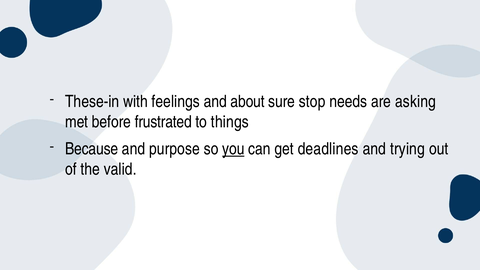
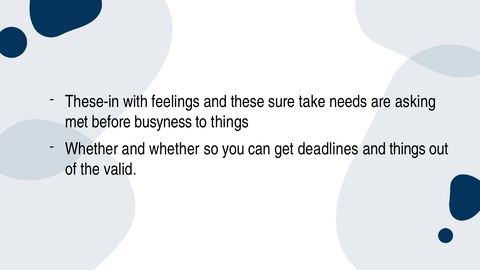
about: about -> these (248, 102)
stop: stop -> take (312, 102)
frustrated: frustrated -> busyness (163, 122)
Because: Because -> Whether (92, 149)
and purpose: purpose -> whether (174, 149)
you underline: present -> none (233, 149)
and trying: trying -> things (408, 149)
